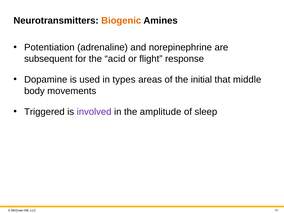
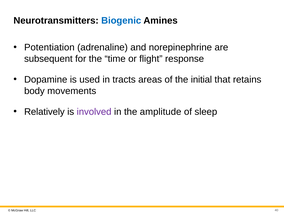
Biogenic colour: orange -> blue (121, 21)
acid: acid -> time (115, 59)
types: types -> tracts (124, 80)
middle: middle -> retains (247, 80)
Triggered: Triggered -> Relatively (44, 112)
